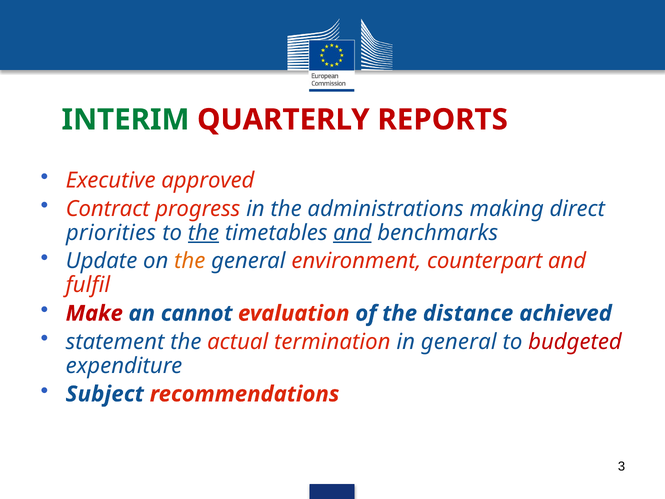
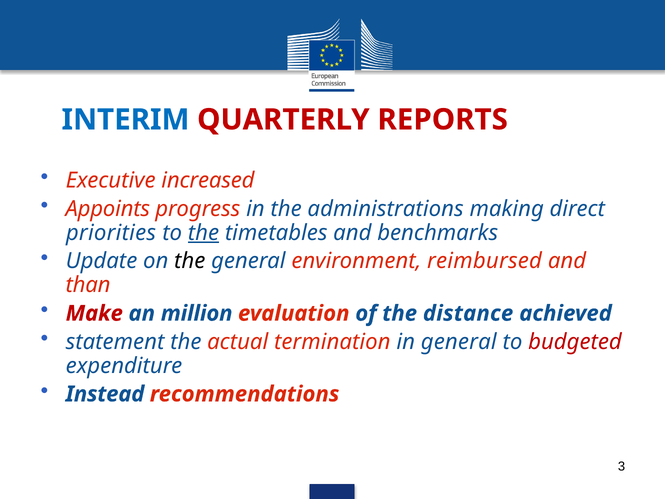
INTERIM colour: green -> blue (125, 120)
approved: approved -> increased (208, 180)
Contract: Contract -> Appoints (108, 209)
and underline: present -> none (352, 233)
the colour: orange -> black (190, 261)
counterpart: counterpart -> reimbursed (484, 261)
fulfil: fulfil -> than (88, 285)
cannot: cannot -> million (197, 313)
Subject: Subject -> Instead (105, 394)
